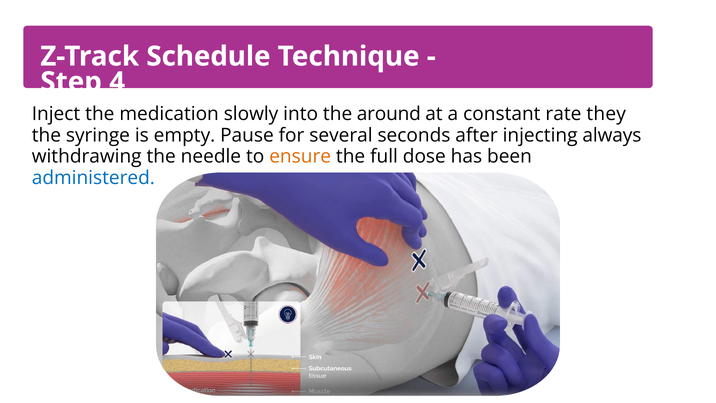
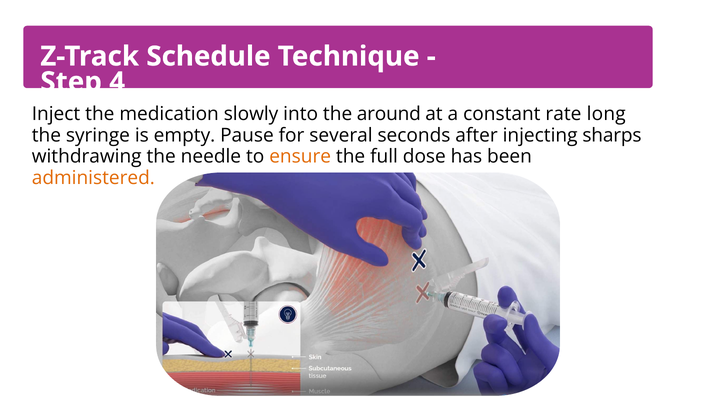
they: they -> long (606, 114)
always: always -> sharps (612, 135)
administered colour: blue -> orange (93, 178)
